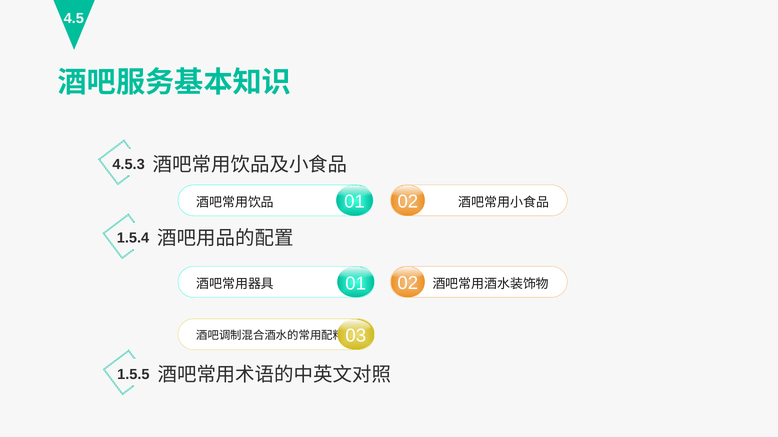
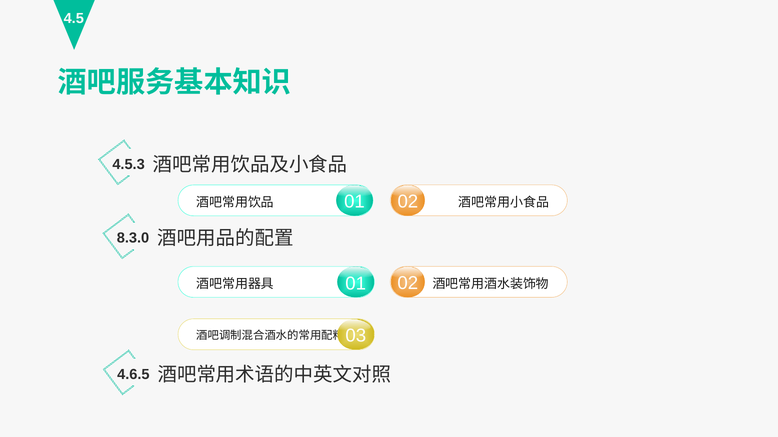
1.5.4: 1.5.4 -> 8.3.0 (133, 239)
1.5.5: 1.5.5 -> 4.6.5 (133, 375)
